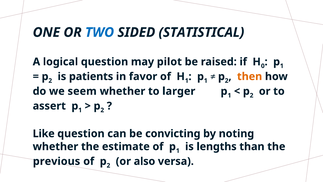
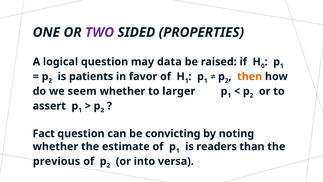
TWO colour: blue -> purple (100, 32)
STATISTICAL: STATISTICAL -> PROPERTIES (201, 32)
pilot: pilot -> data (169, 62)
Like: Like -> Fact (44, 133)
lengths: lengths -> readers (217, 146)
also: also -> into (144, 161)
